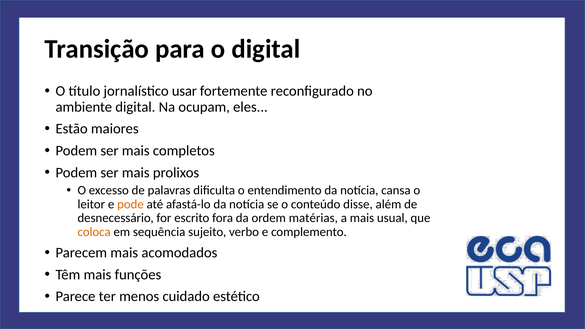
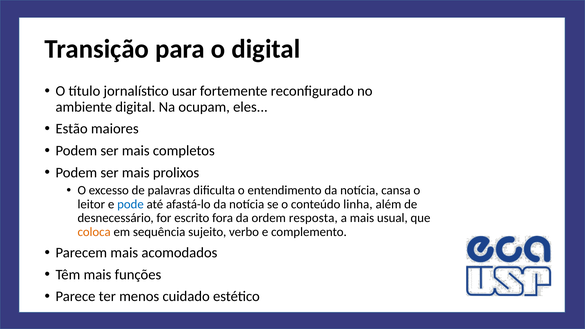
pode colour: orange -> blue (130, 204)
disse: disse -> linha (358, 204)
matérias: matérias -> resposta (313, 218)
